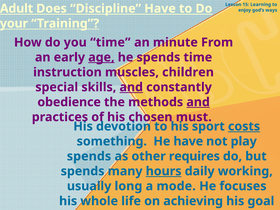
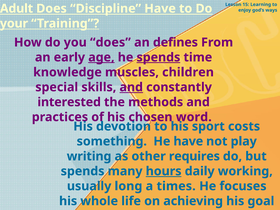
you time: time -> does (110, 42)
minute: minute -> defines (175, 42)
spends underline: none -> present (158, 57)
instruction: instruction -> knowledge (67, 72)
obedience: obedience -> interested (69, 102)
and underline: present -> none (198, 102)
must: must -> word (194, 117)
costs underline: present -> none (244, 126)
spends: spends -> writing (89, 156)
mode: mode -> times (176, 186)
